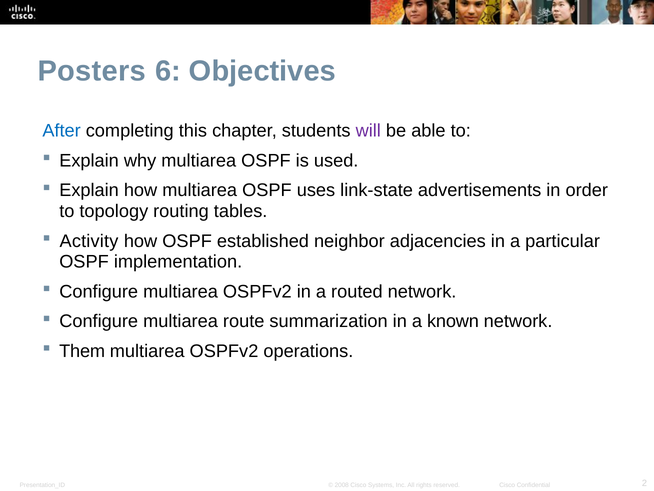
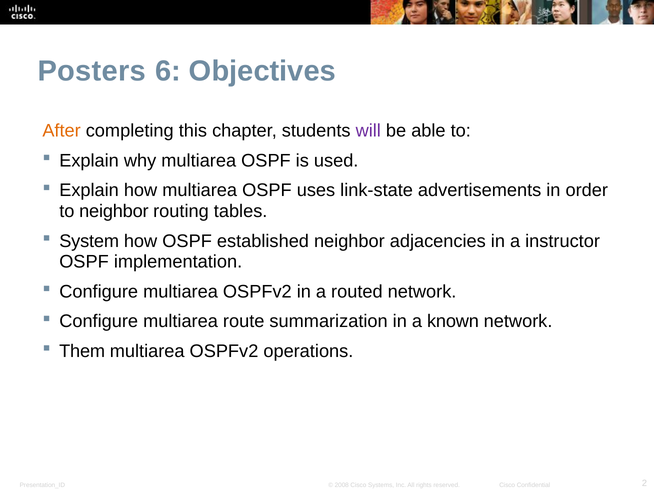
After colour: blue -> orange (62, 131)
to topology: topology -> neighbor (114, 211)
Activity: Activity -> System (89, 241)
particular: particular -> instructor (563, 241)
